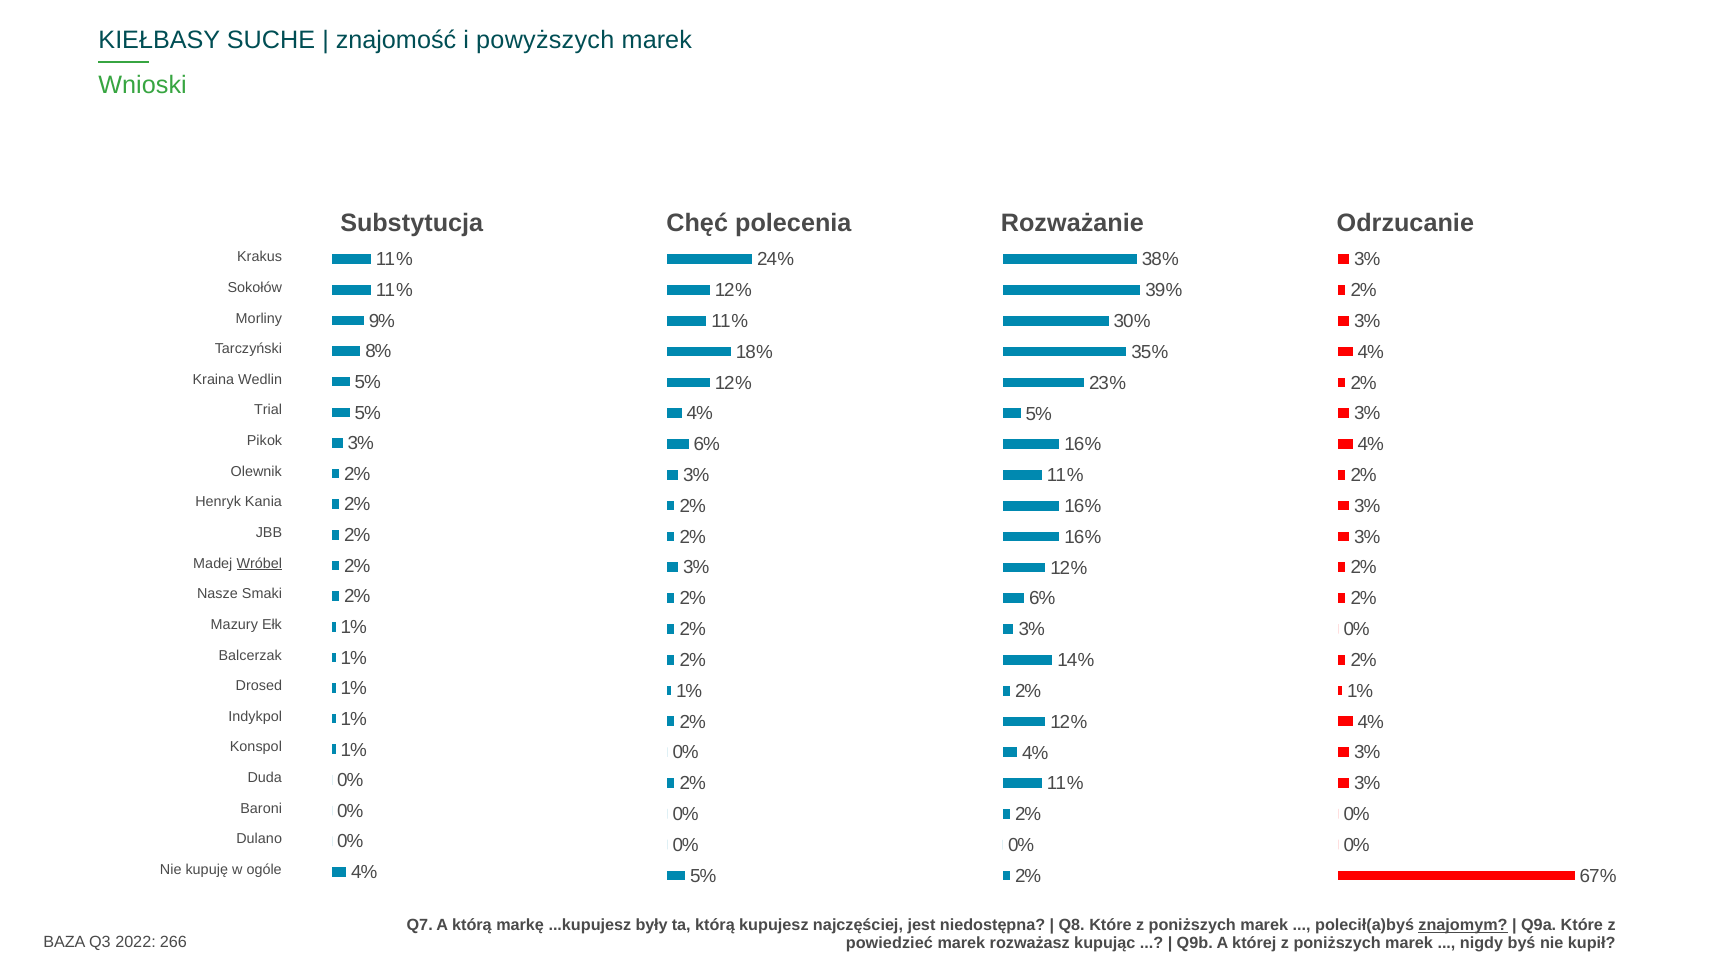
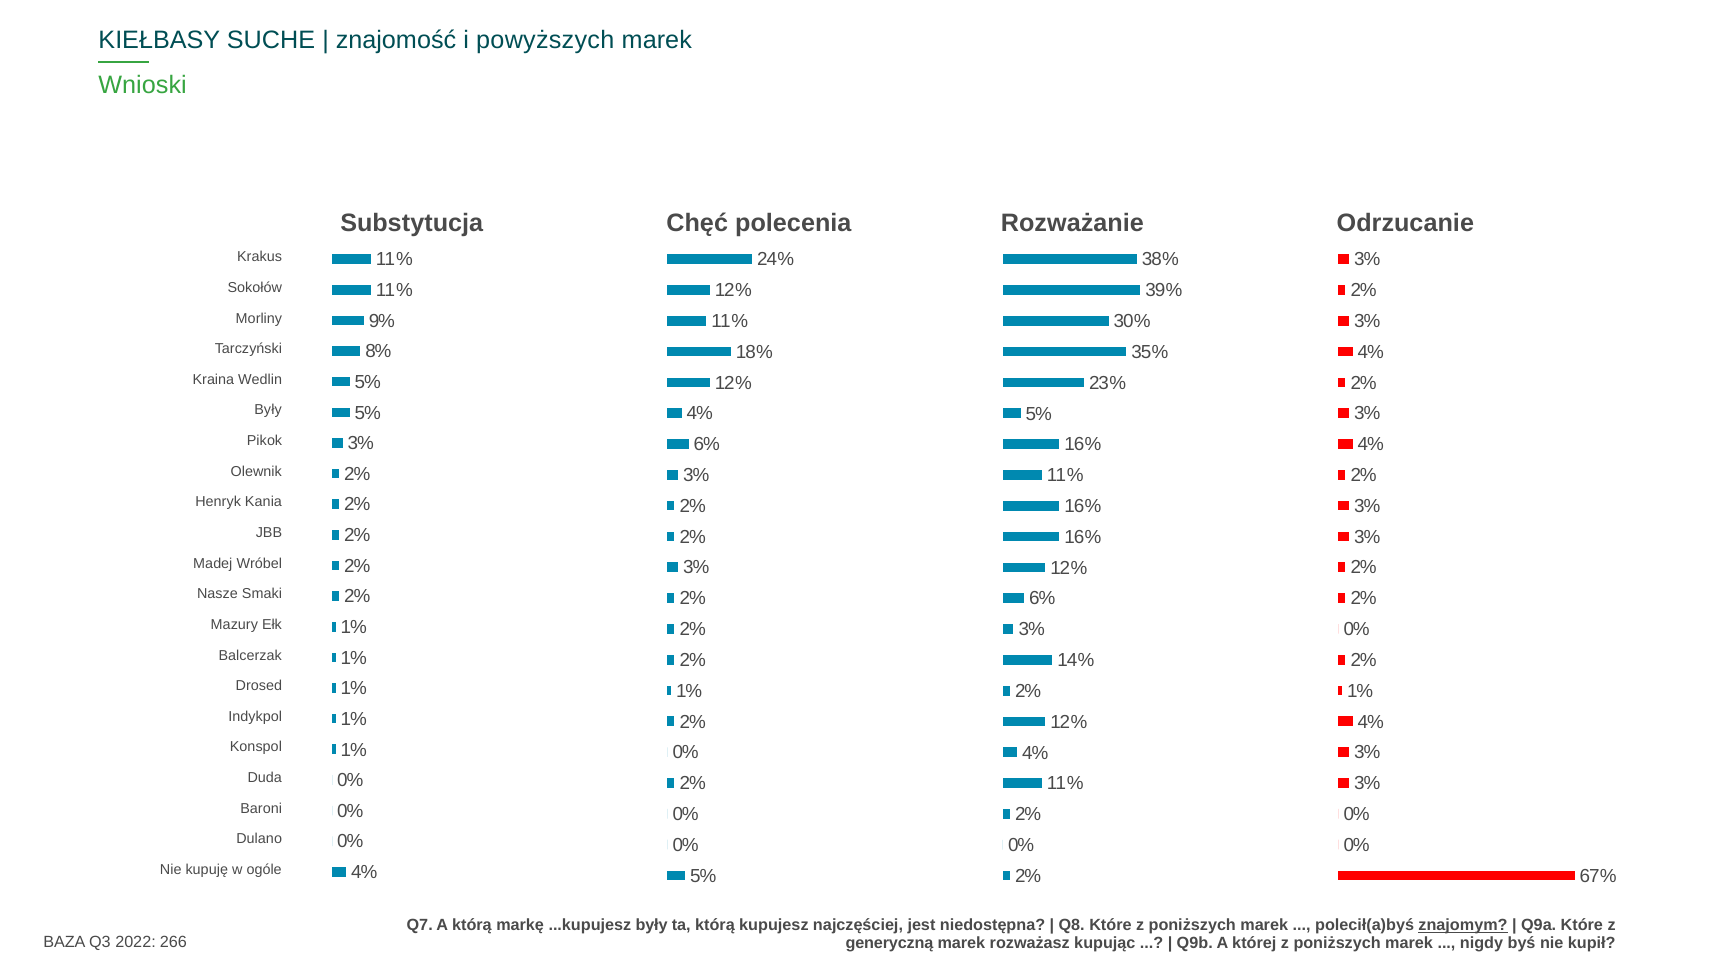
Trial: Trial -> Były (268, 410)
Wróbel underline: present -> none (259, 564)
powiedzieć: powiedzieć -> generyczną (889, 943)
